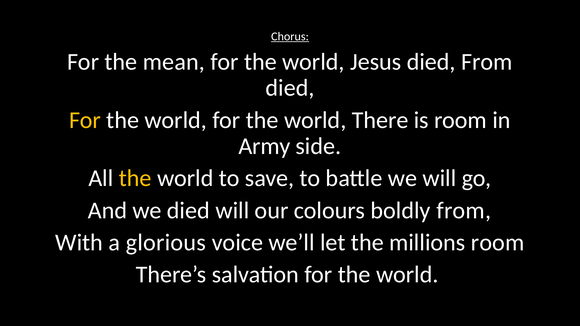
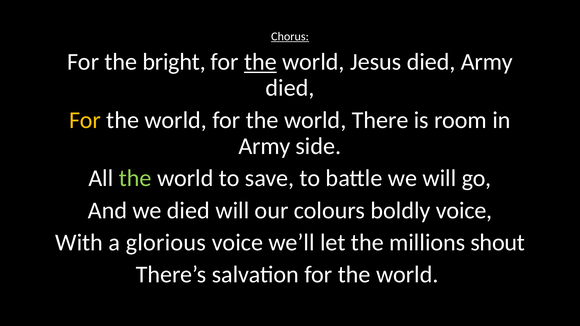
mean: mean -> bright (174, 62)
the underline: none -> present (260, 62)
died From: From -> Army (487, 62)
the colour: yellow -> light green (135, 178)
boldly from: from -> voice (464, 211)
millions room: room -> shout (498, 243)
